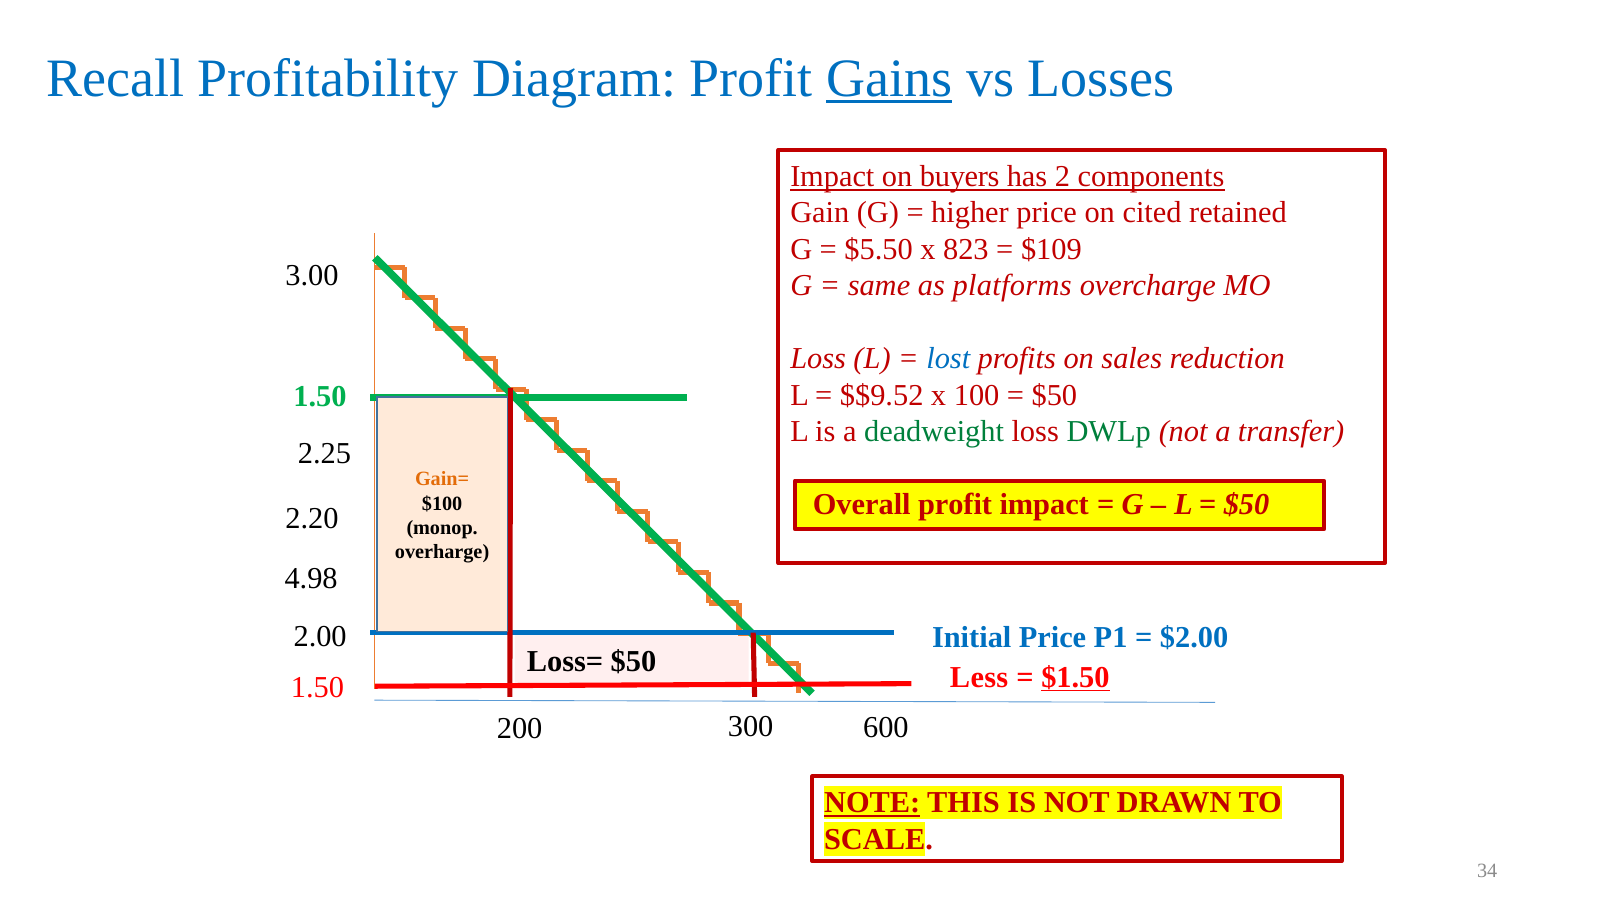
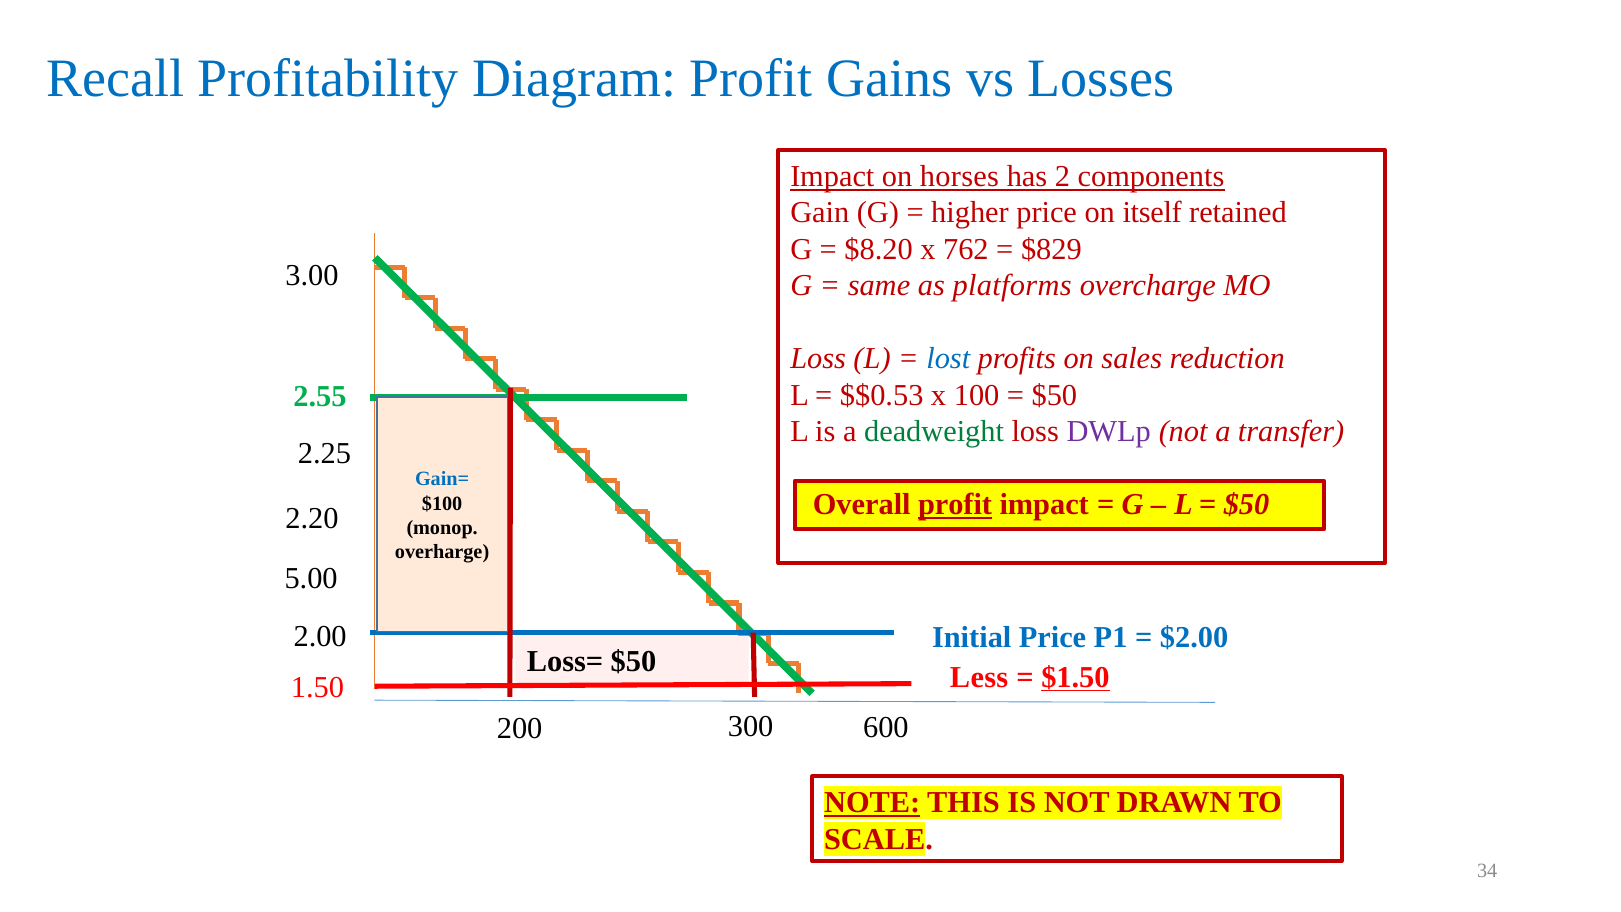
Gains underline: present -> none (889, 78)
buyers: buyers -> horses (959, 176)
cited: cited -> itself (1152, 213)
$5.50: $5.50 -> $8.20 (879, 249)
823: 823 -> 762 (966, 249)
$109: $109 -> $829 (1051, 249)
$$9.52: $$9.52 -> $$0.53 (882, 395)
1.50: 1.50 -> 2.55 (320, 396)
DWLp colour: green -> purple (1109, 432)
Gain= colour: orange -> blue (442, 479)
profit underline: none -> present (955, 505)
4.98: 4.98 -> 5.00 (311, 578)
